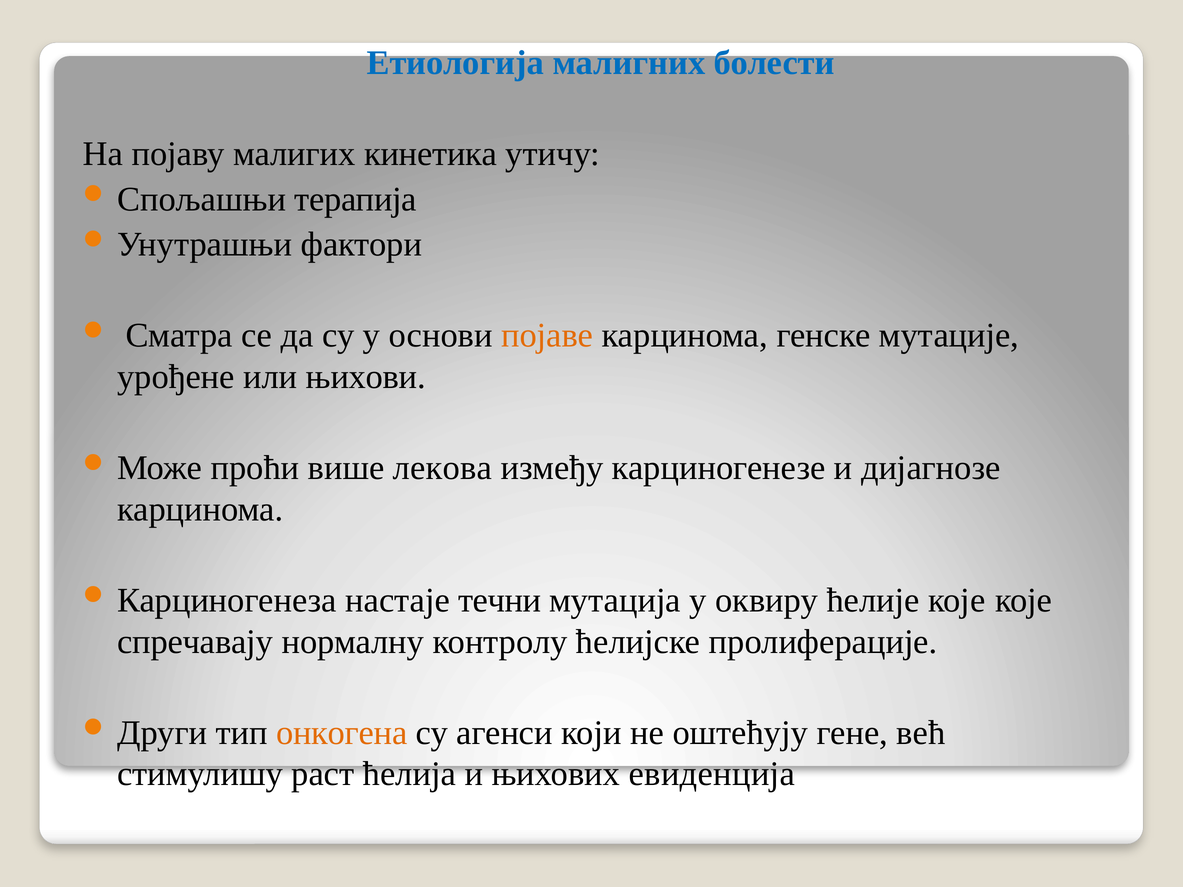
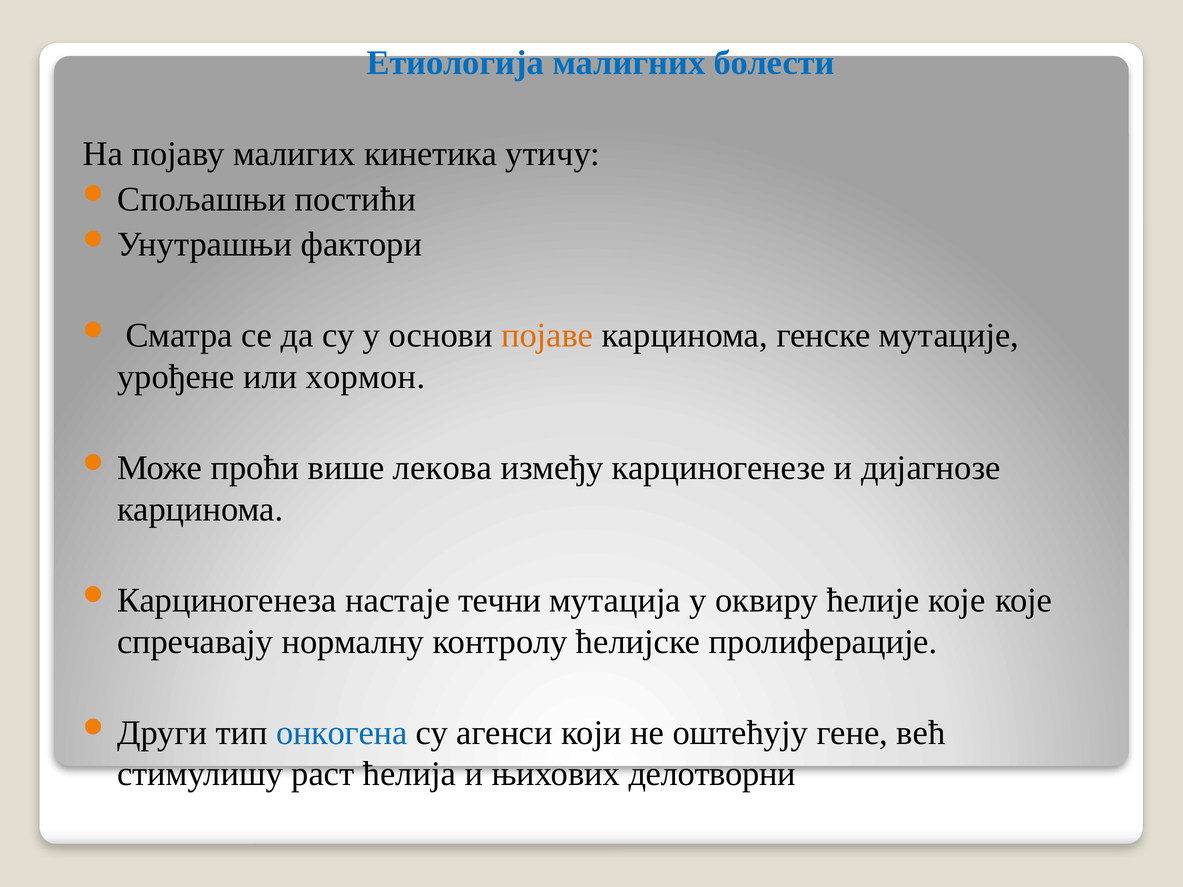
терапија: терапија -> постићи (355, 199)
њихови: њихови -> хормон (366, 377)
онкогена colour: orange -> blue (342, 733)
евиденција: евиденција -> делотворни (712, 774)
